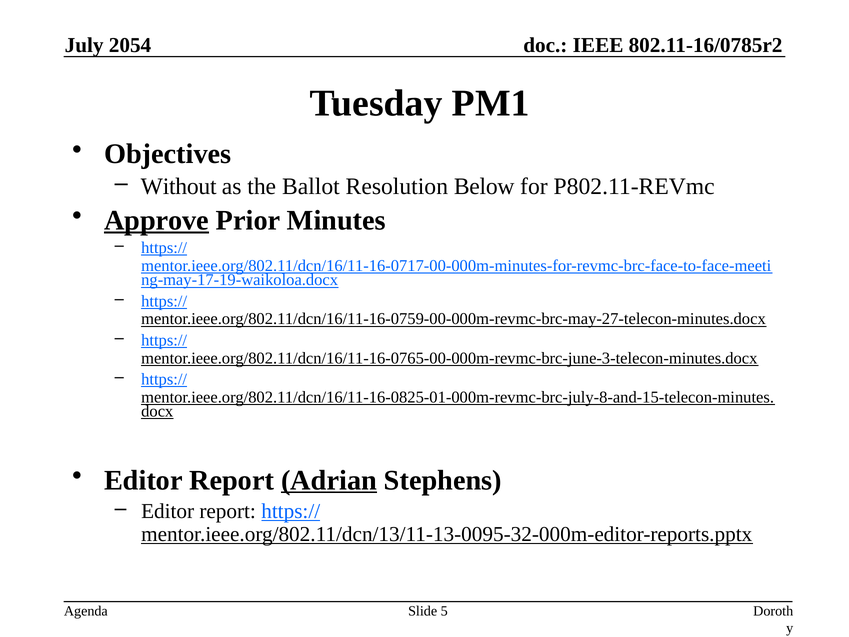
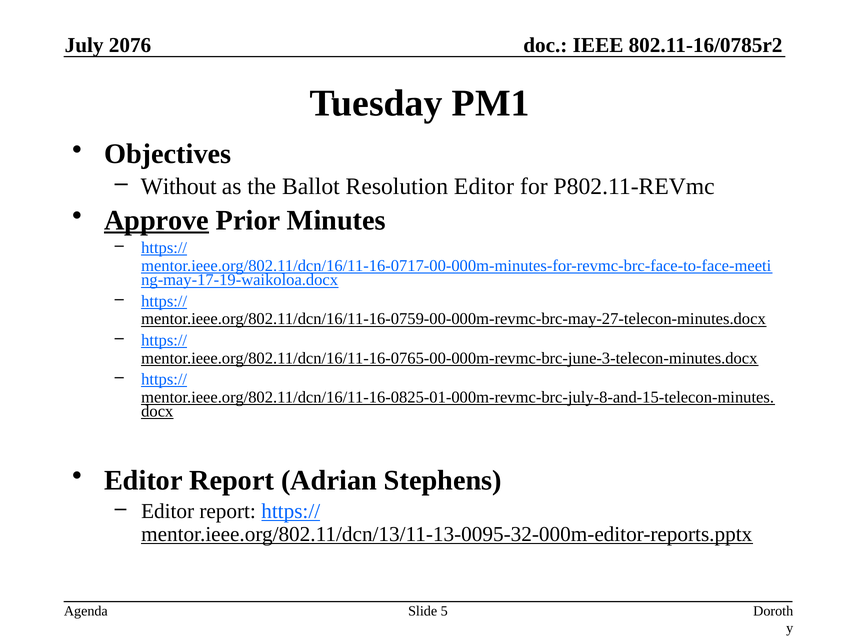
2054: 2054 -> 2076 (130, 45)
Resolution Below: Below -> Editor (484, 187)
Adrian underline: present -> none (329, 480)
